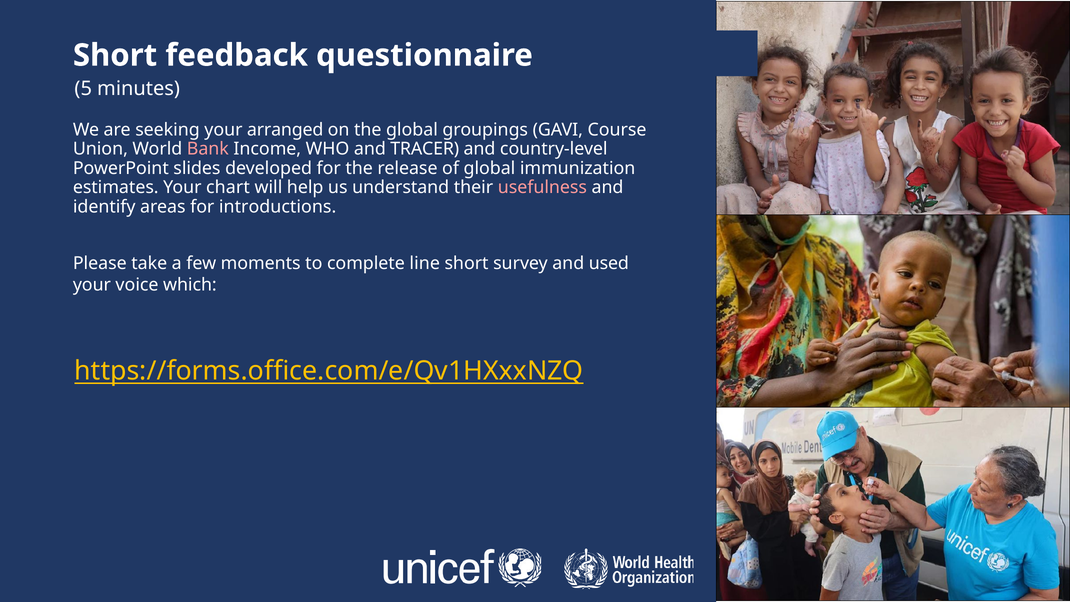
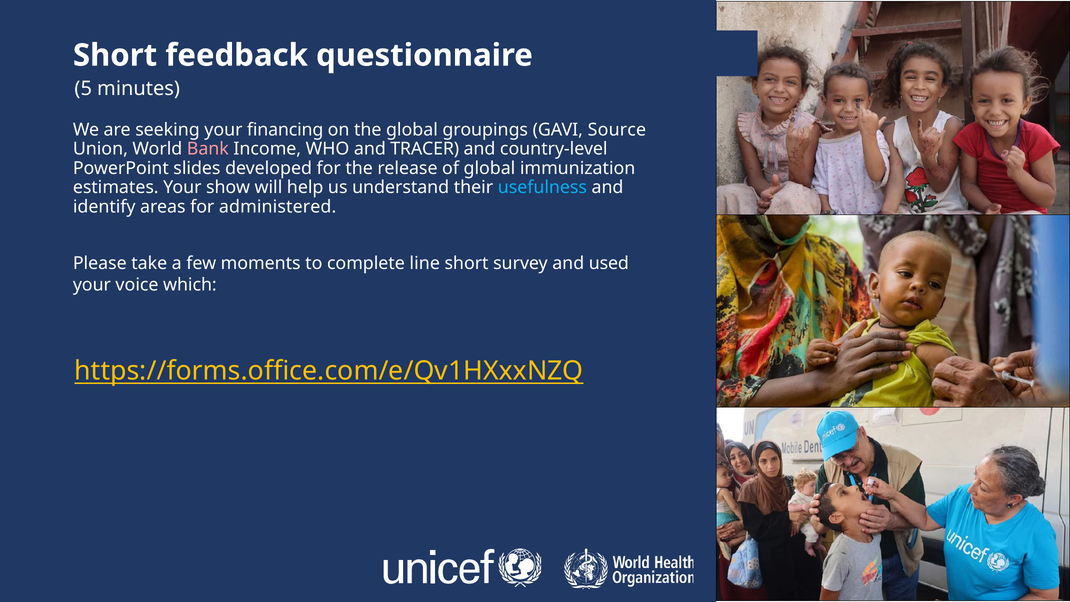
arranged: arranged -> financing (285, 130)
Course: Course -> Source (617, 130)
chart: chart -> show (228, 188)
usefulness colour: pink -> light blue (542, 188)
introductions: introductions -> administered (278, 207)
